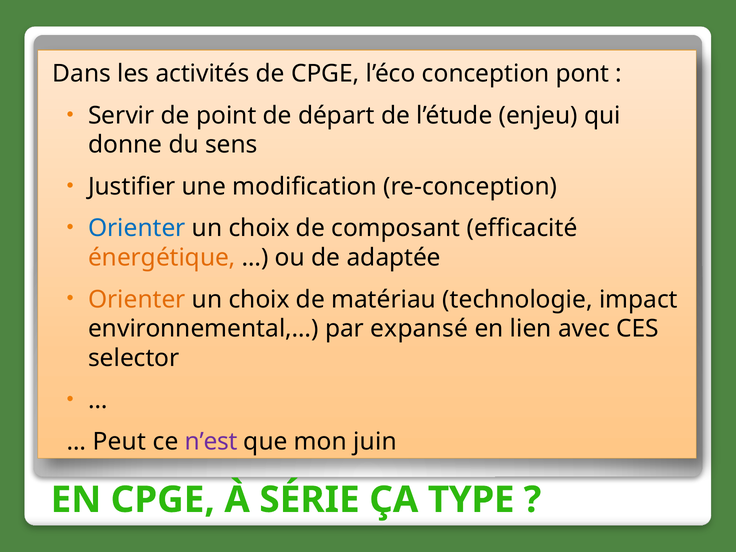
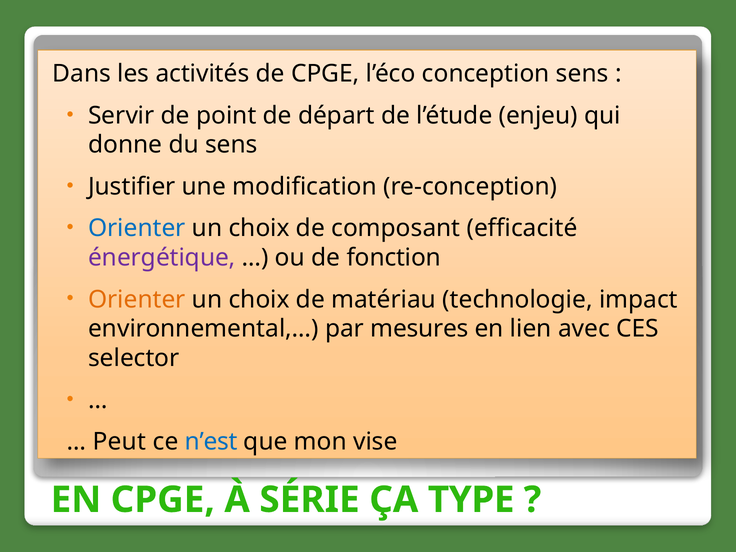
conception pont: pont -> sens (582, 74)
énergétique colour: orange -> purple (162, 258)
adaptée: adaptée -> fonction (394, 258)
expansé: expansé -> mesures (419, 329)
n’est colour: purple -> blue (211, 442)
juin: juin -> vise (375, 442)
